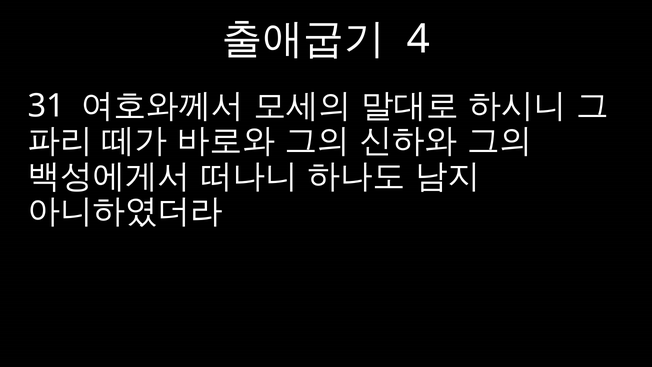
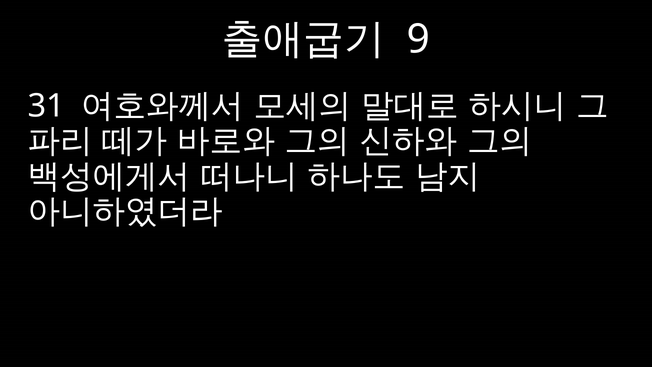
4: 4 -> 9 (418, 39)
